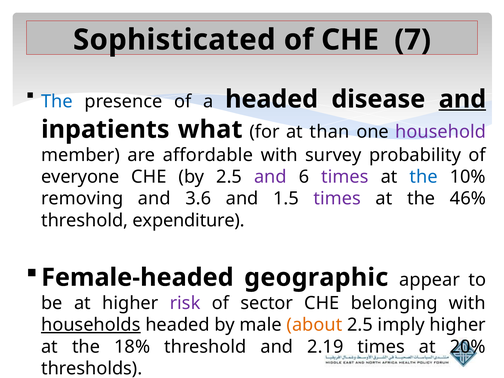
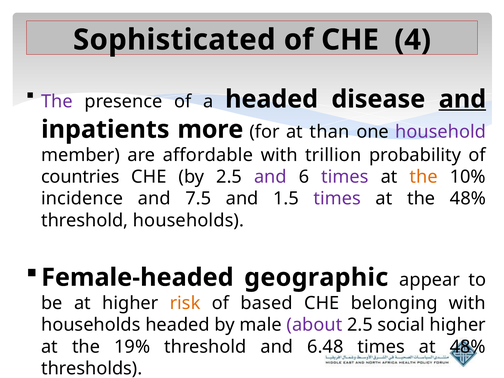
7: 7 -> 4 (413, 40)
The colour: blue -> purple (57, 102)
what: what -> more (210, 129)
survey: survey -> trillion (333, 155)
everyone: everyone -> countries (80, 177)
the colour: blue -> orange (424, 177)
removing: removing -> incidence (82, 199)
3.6: 3.6 -> 7.5 (198, 199)
the 46%: 46% -> 48% (468, 199)
threshold expenditure: expenditure -> households (189, 220)
risk colour: purple -> orange (185, 303)
sector: sector -> based (267, 303)
households underline: present -> none (91, 325)
about colour: orange -> purple (314, 325)
imply: imply -> social (401, 325)
18%: 18% -> 19% (132, 347)
2.19: 2.19 -> 6.48 (325, 347)
at 20%: 20% -> 48% (468, 347)
